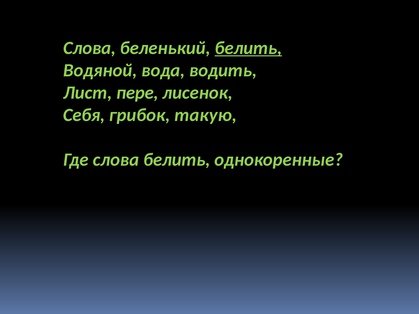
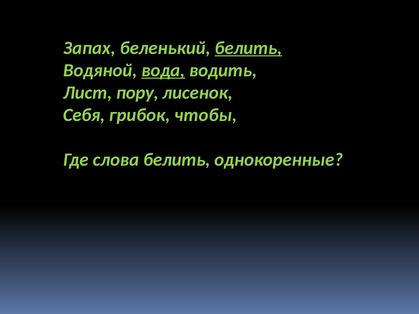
Слова: Слова -> Запах (89, 48)
вода underline: none -> present (163, 70)
пере: пере -> пору (137, 93)
такую: такую -> чтобы (206, 115)
